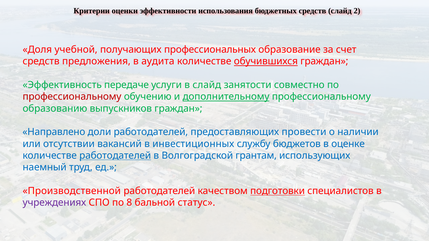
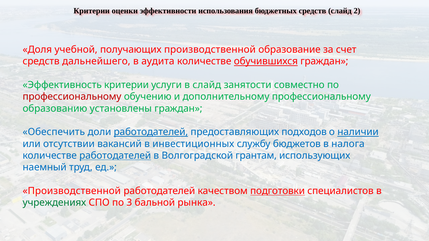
получающих профессиональных: профессиональных -> производственной (210, 50)
предложения: предложения -> дальнейшего (96, 61)
Эффективность передаче: передаче -> критерии (127, 85)
дополнительному underline: present -> none (226, 97)
выпускников: выпускников -> установлены (121, 109)
Направлено: Направлено -> Обеспечить (54, 132)
работодателей underline: none -> present (151, 132)
провести: провести -> подходов (304, 132)
наличии underline: none -> present (358, 132)
оценке: оценке -> налога (348, 144)
учреждениях colour: purple -> green (54, 203)
8: 8 -> 3 (129, 203)
статус: статус -> рынка (197, 203)
